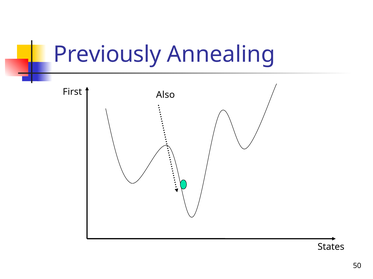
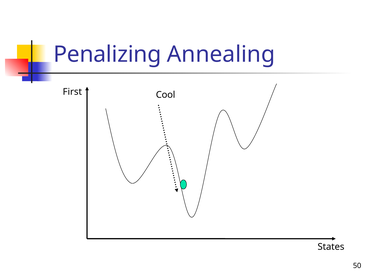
Previously: Previously -> Penalizing (107, 54)
Also: Also -> Cool (166, 95)
